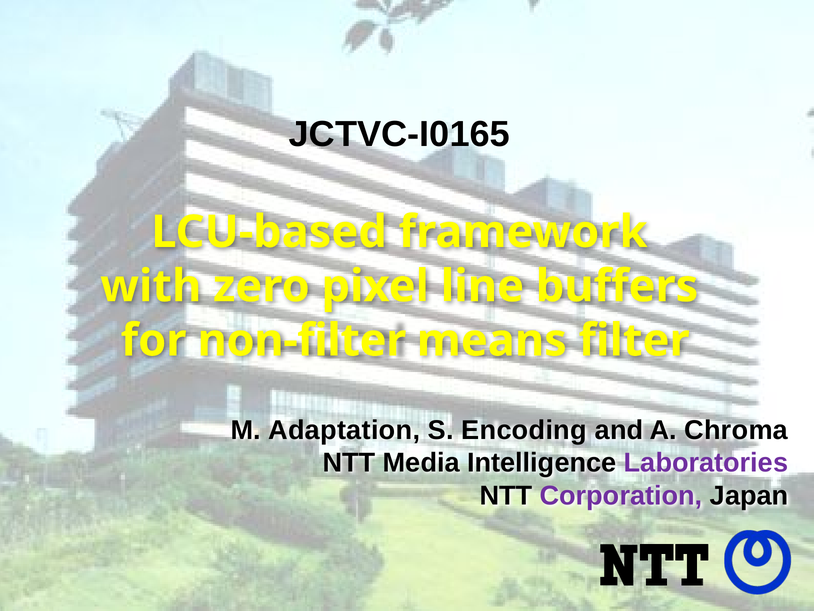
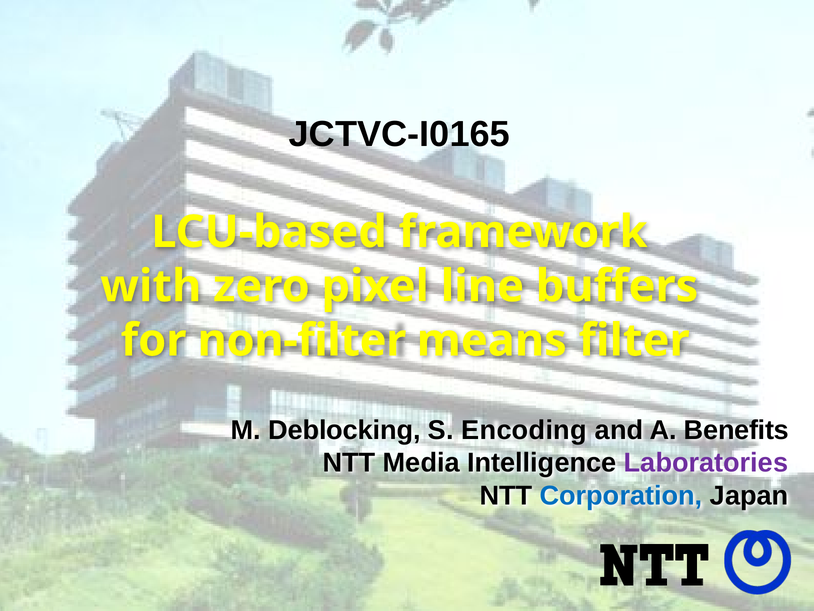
Adaptation: Adaptation -> Deblocking (344, 430)
Chroma: Chroma -> Benefits (736, 430)
Corporation colour: purple -> blue (621, 495)
